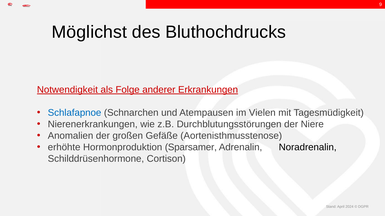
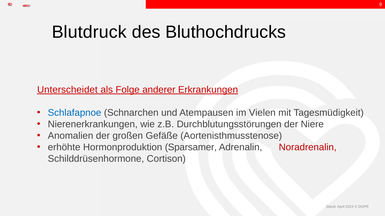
Möglichst: Möglichst -> Blutdruck (89, 32)
Notwendigkeit: Notwendigkeit -> Unterscheidet (67, 90)
Noradrenalin colour: black -> red (308, 148)
